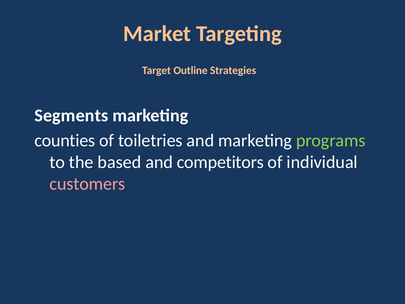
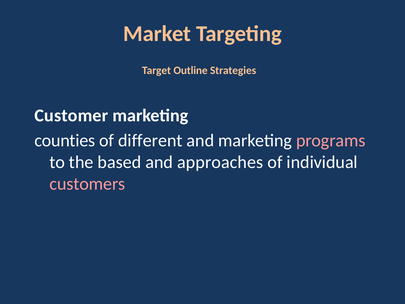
Segments: Segments -> Customer (71, 115)
toiletries: toiletries -> different (150, 141)
programs colour: light green -> pink (331, 141)
competitors: competitors -> approaches (220, 162)
